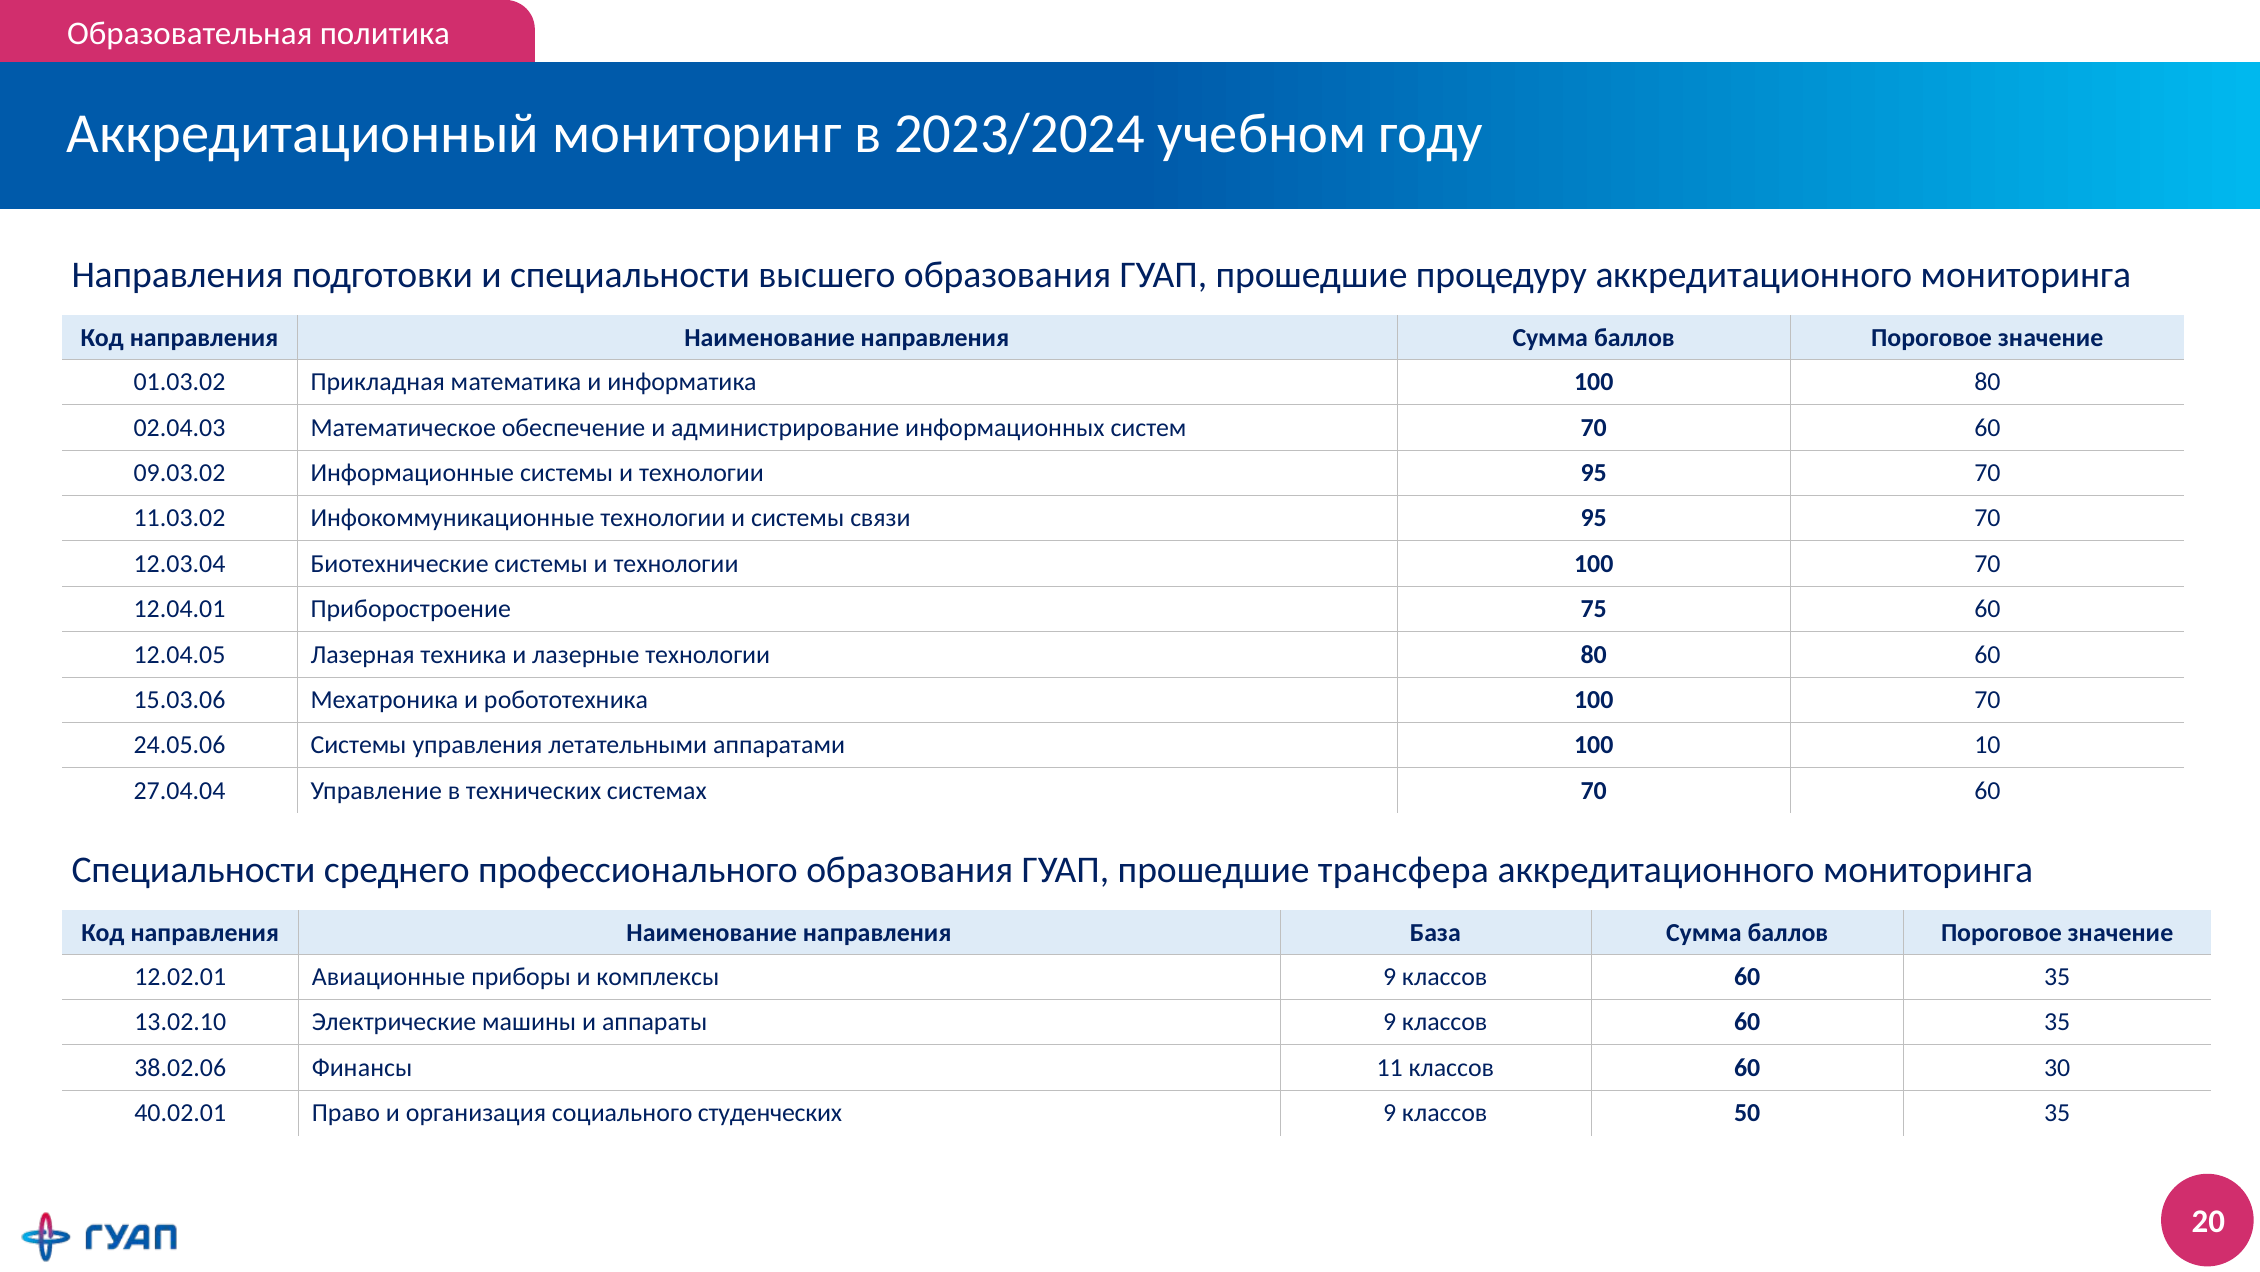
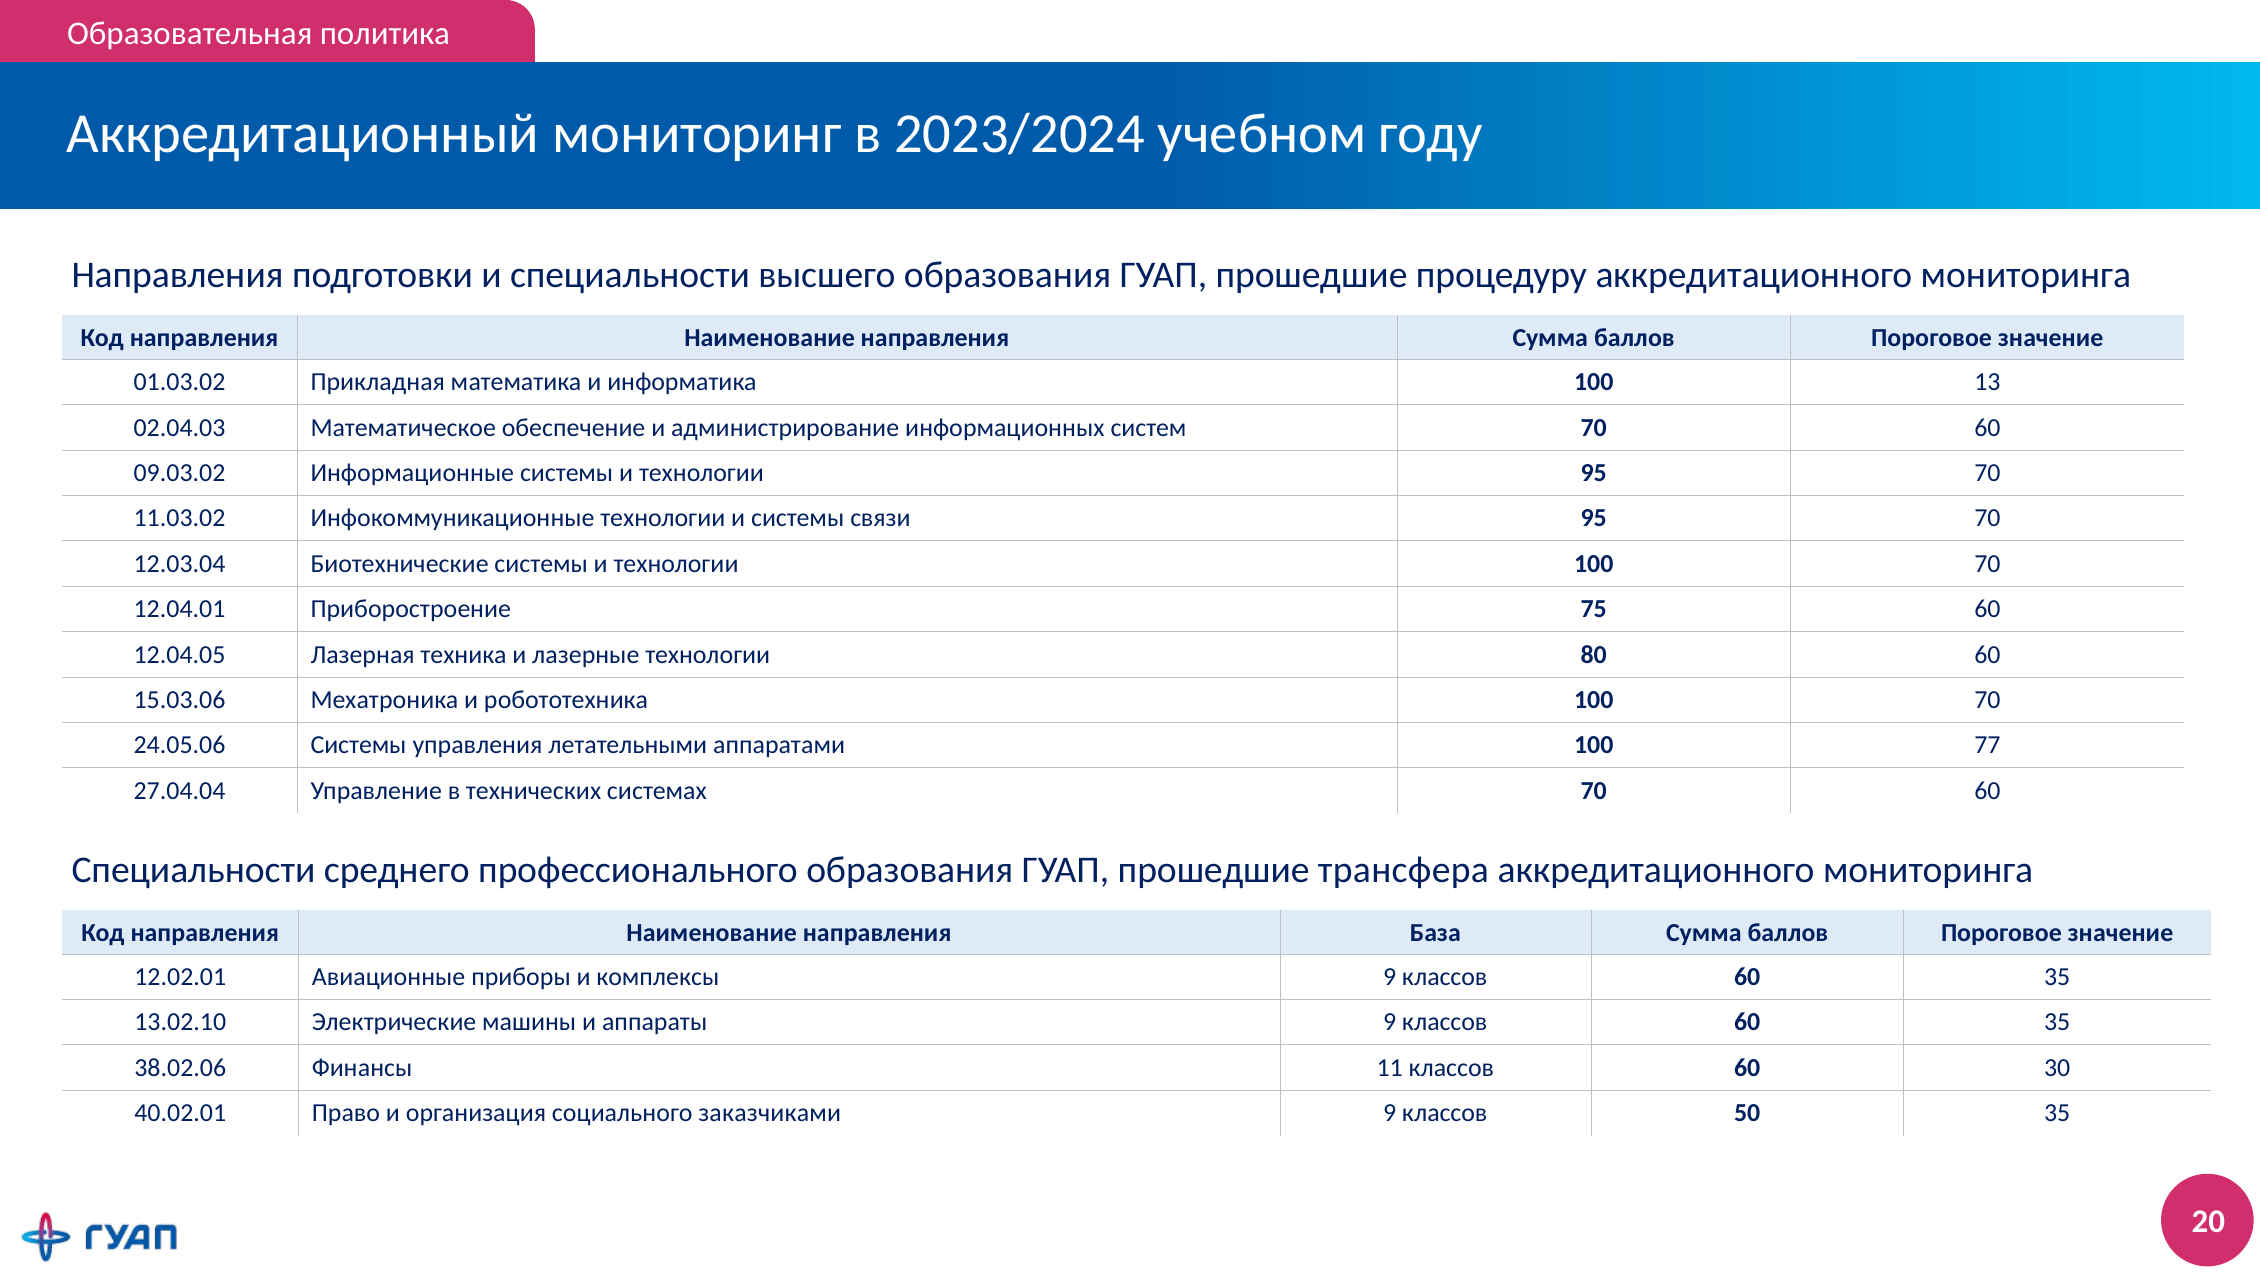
100 80: 80 -> 13 (1987, 382)
10: 10 -> 77 (1987, 745)
студенческих: студенческих -> заказчиками (770, 1112)
